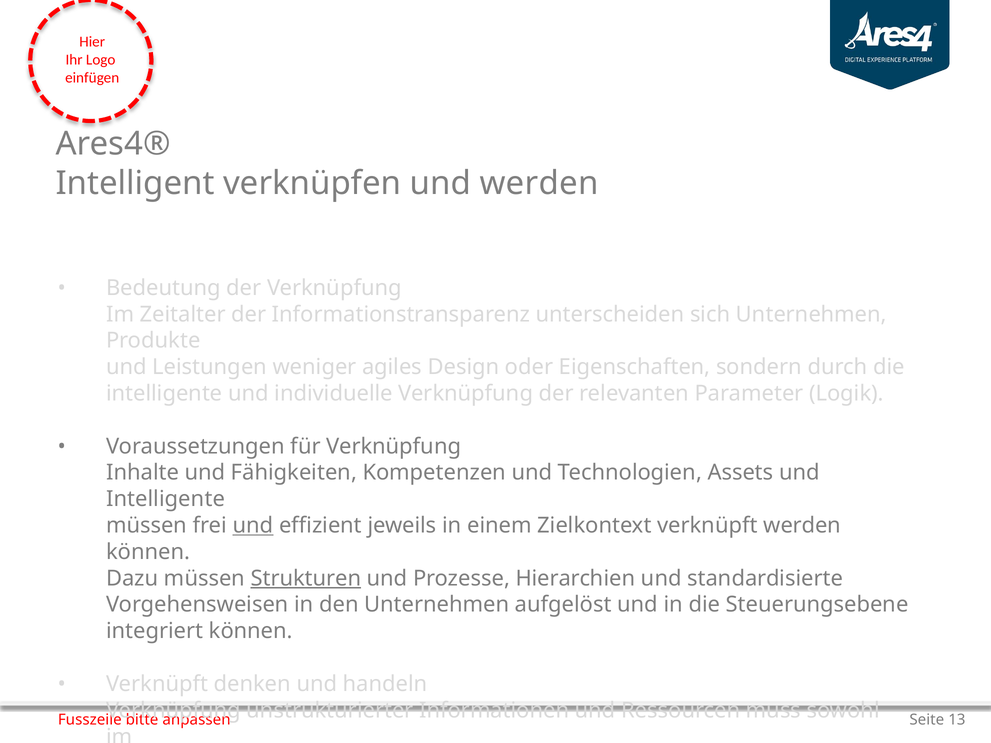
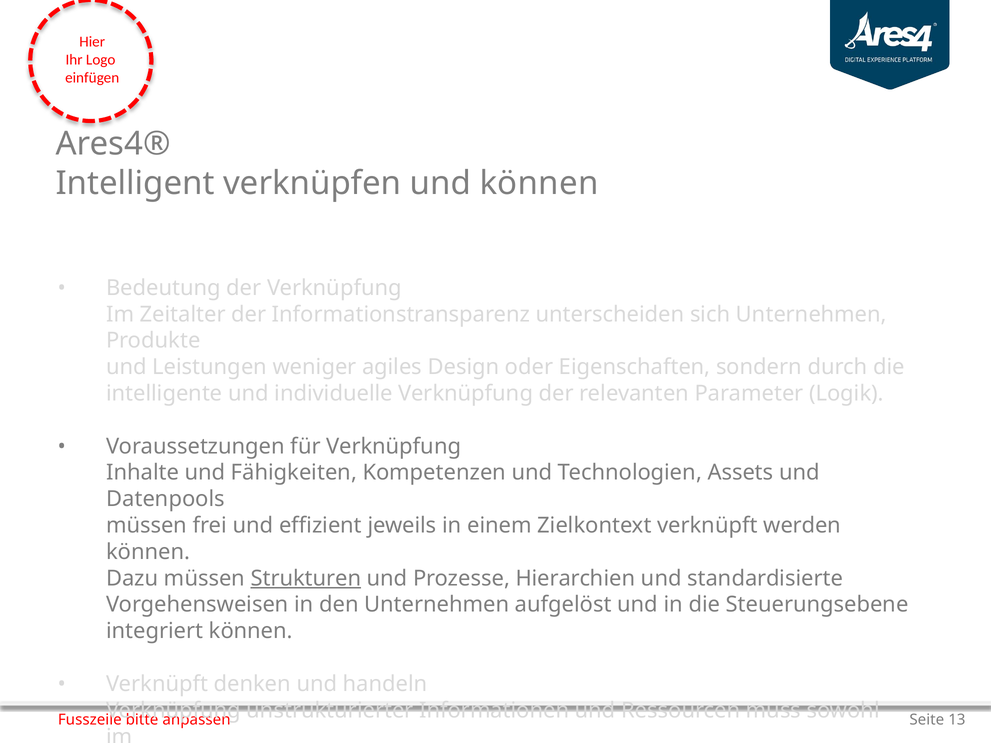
und werden: werden -> können (539, 183)
Intelligente: Intelligente -> Datenpools (166, 499)
und underline: present -> none (253, 526)
